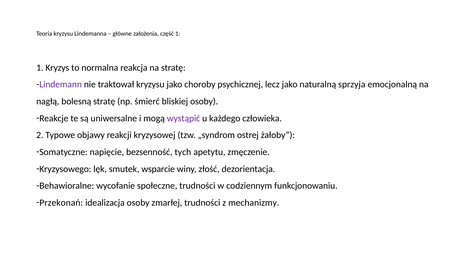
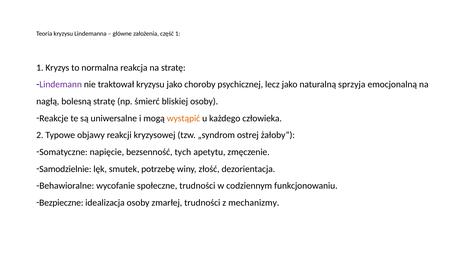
wystąpić colour: purple -> orange (184, 119)
Kryzysowego: Kryzysowego -> Samodzielnie (65, 169)
wsparcie: wsparcie -> potrzebę (158, 169)
Przekonań: Przekonań -> Bezpieczne (61, 203)
